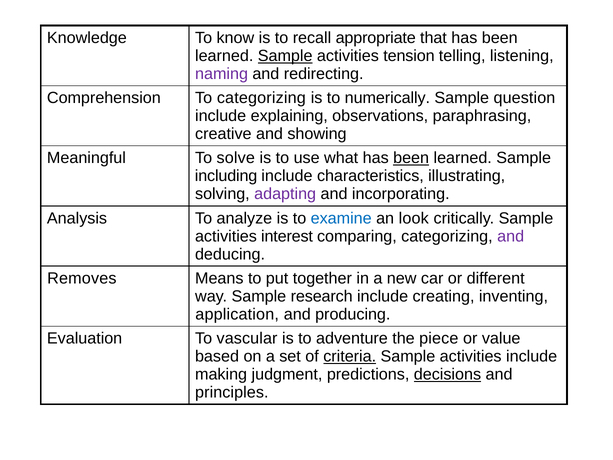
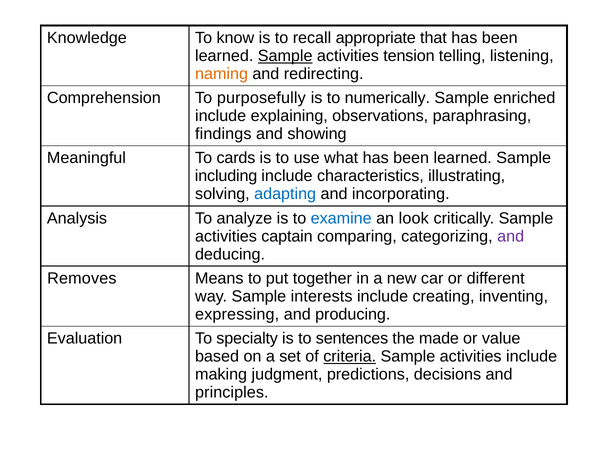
naming colour: purple -> orange (222, 74)
To categorizing: categorizing -> purposefully (261, 98)
question: question -> enriched (525, 98)
creative: creative -> findings (223, 134)
solve: solve -> cards (236, 158)
been underline: present -> none (411, 158)
adapting colour: purple -> blue (285, 194)
interest: interest -> captain (287, 236)
research: research -> interests (322, 296)
application: application -> expressing (237, 314)
vascular: vascular -> specialty (247, 338)
adventure: adventure -> sentences (352, 338)
piece: piece -> made (439, 338)
decisions underline: present -> none (447, 374)
